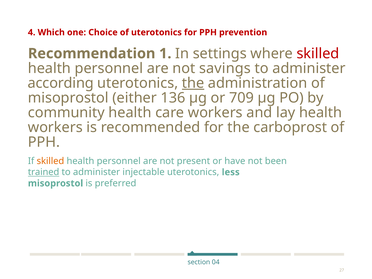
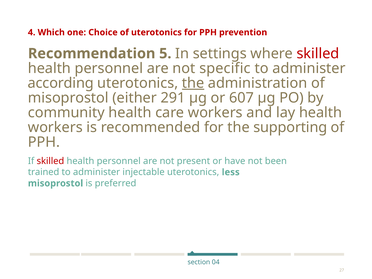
1: 1 -> 5 (165, 54)
savings: savings -> specific (225, 68)
136: 136 -> 291 (173, 98)
709: 709 -> 607 (242, 98)
carboprost: carboprost -> supporting (290, 127)
skilled colour: orange -> red (50, 161)
trained underline: present -> none (44, 172)
